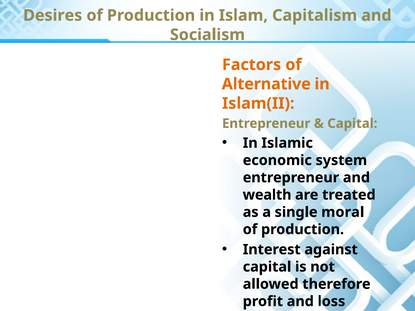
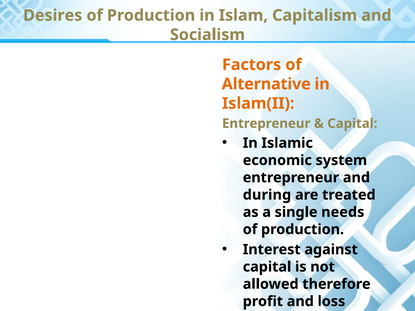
wealth: wealth -> during (267, 195)
moral: moral -> needs (343, 212)
